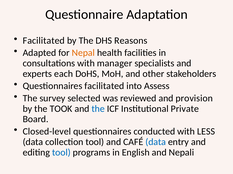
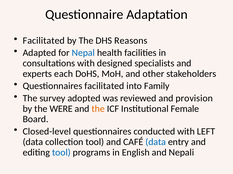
Nepal colour: orange -> blue (83, 53)
manager: manager -> designed (115, 64)
Assess: Assess -> Family (157, 86)
selected: selected -> adopted (84, 99)
TOOK: TOOK -> WERE (61, 109)
the colour: blue -> orange (98, 109)
Private: Private -> Female (185, 109)
LESS: LESS -> LEFT (206, 132)
